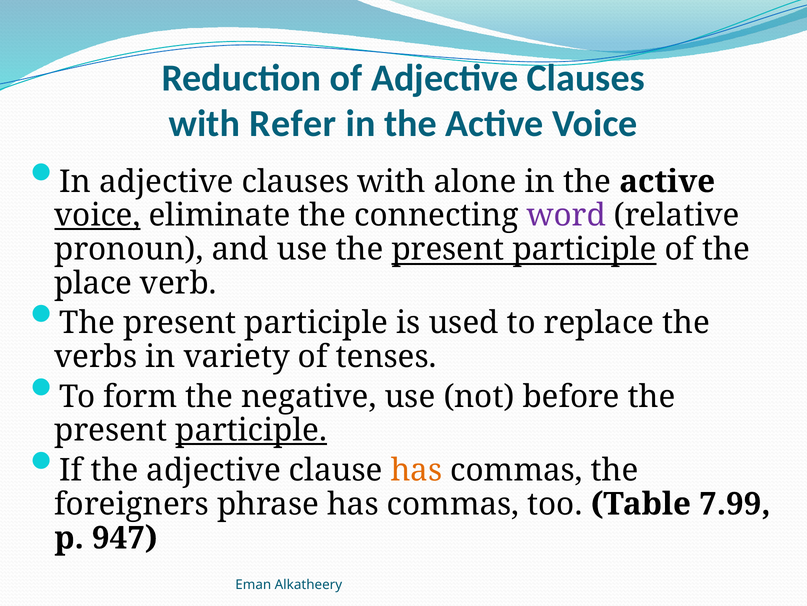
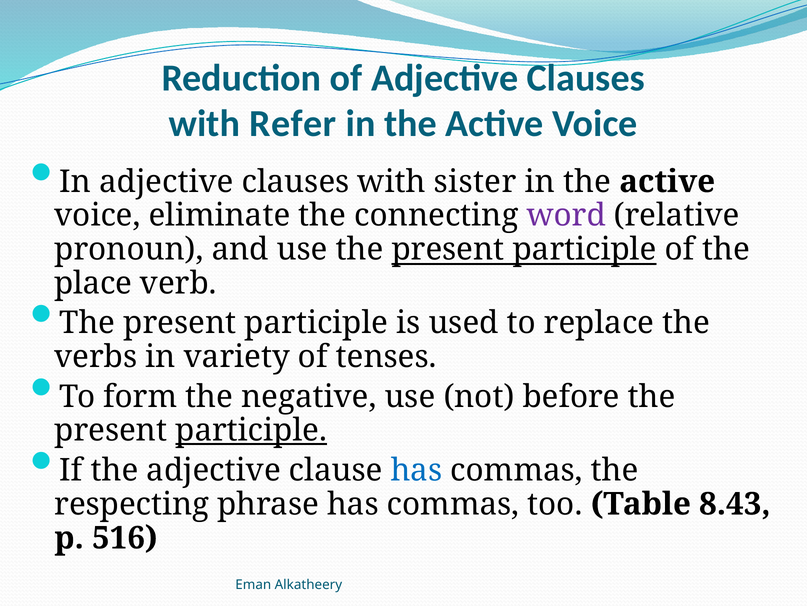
alone: alone -> sister (475, 181)
voice underline: present -> none (97, 215)
has colour: orange -> blue (416, 470)
foreigners: foreigners -> respecting (132, 504)
7.99: 7.99 -> 8.43 (735, 504)
947: 947 -> 516 (125, 537)
